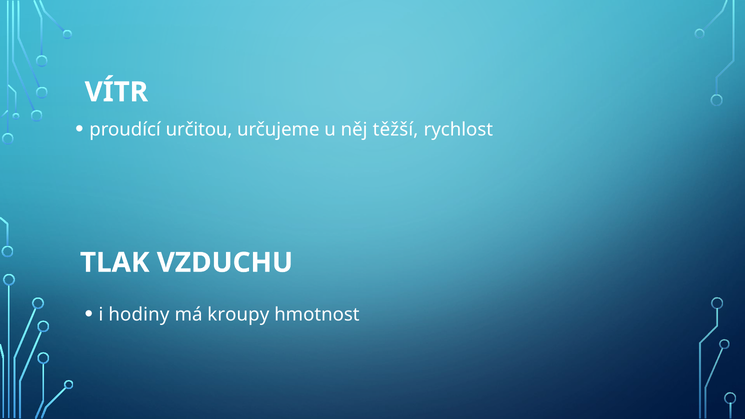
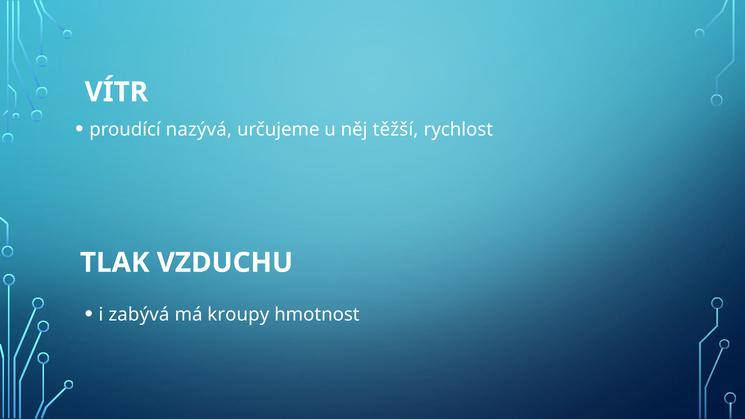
určitou: určitou -> nazývá (199, 130)
hodiny: hodiny -> zabývá (139, 315)
